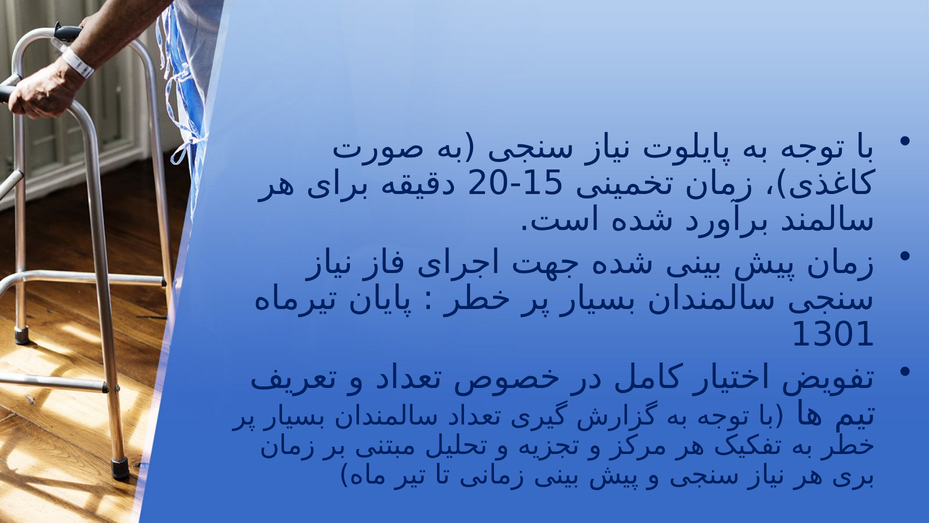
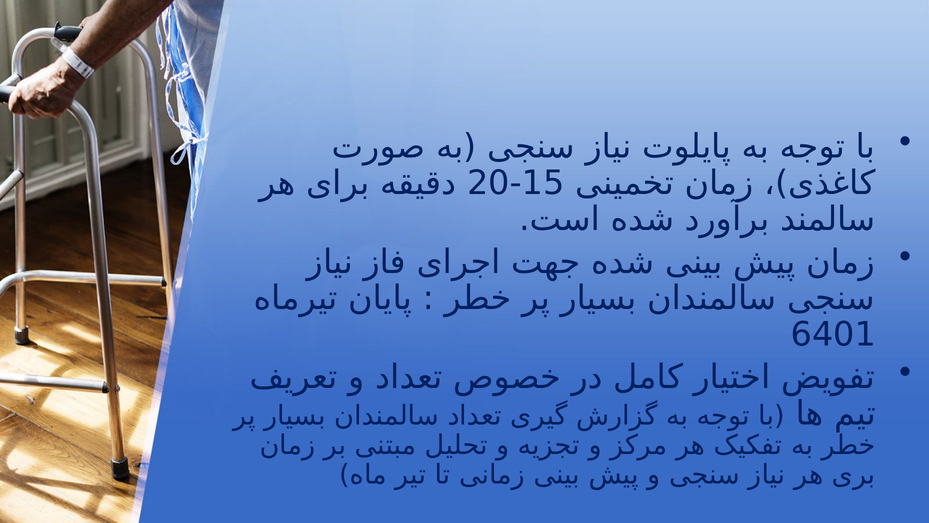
1301: 1301 -> 6401 (833, 334)
